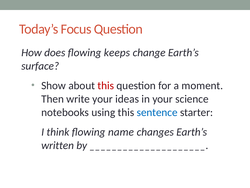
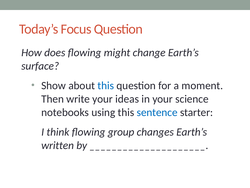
keeps: keeps -> might (117, 52)
this colour: red -> blue (106, 85)
name: name -> group (121, 132)
